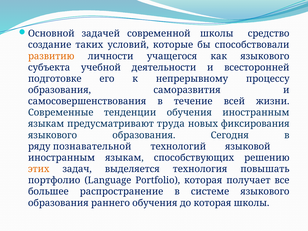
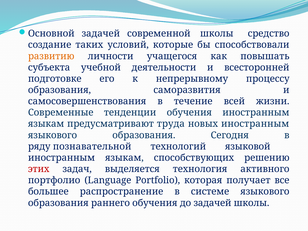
как языкового: языкового -> повышать (265, 56)
новых фиксирования: фиксирования -> иностранным (255, 124)
этих colour: orange -> red (39, 169)
повышать: повышать -> активного (265, 169)
до которая: которая -> задачей (212, 203)
